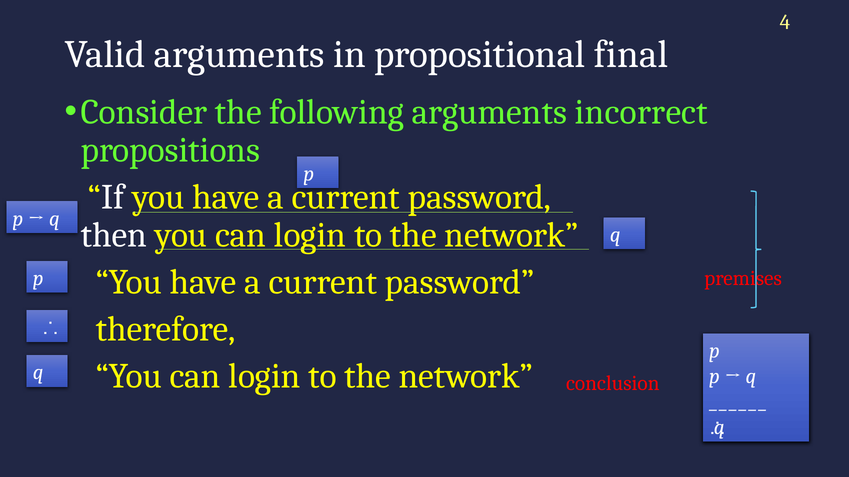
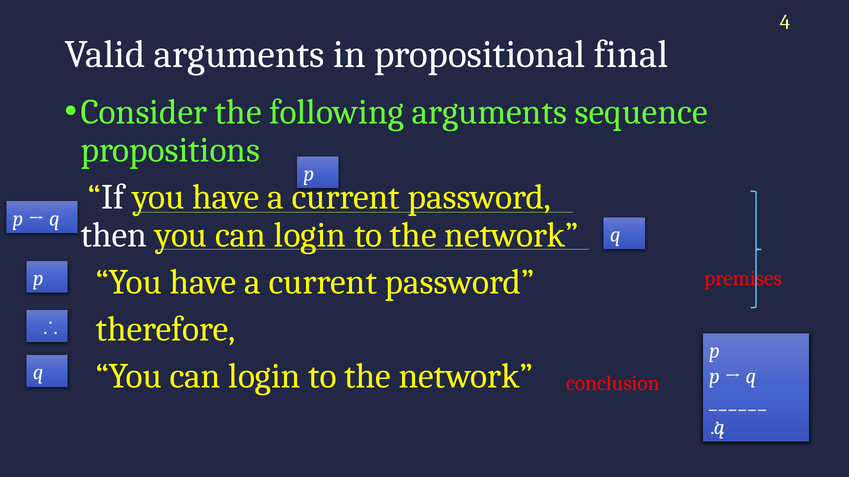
incorrect: incorrect -> sequence (641, 112)
